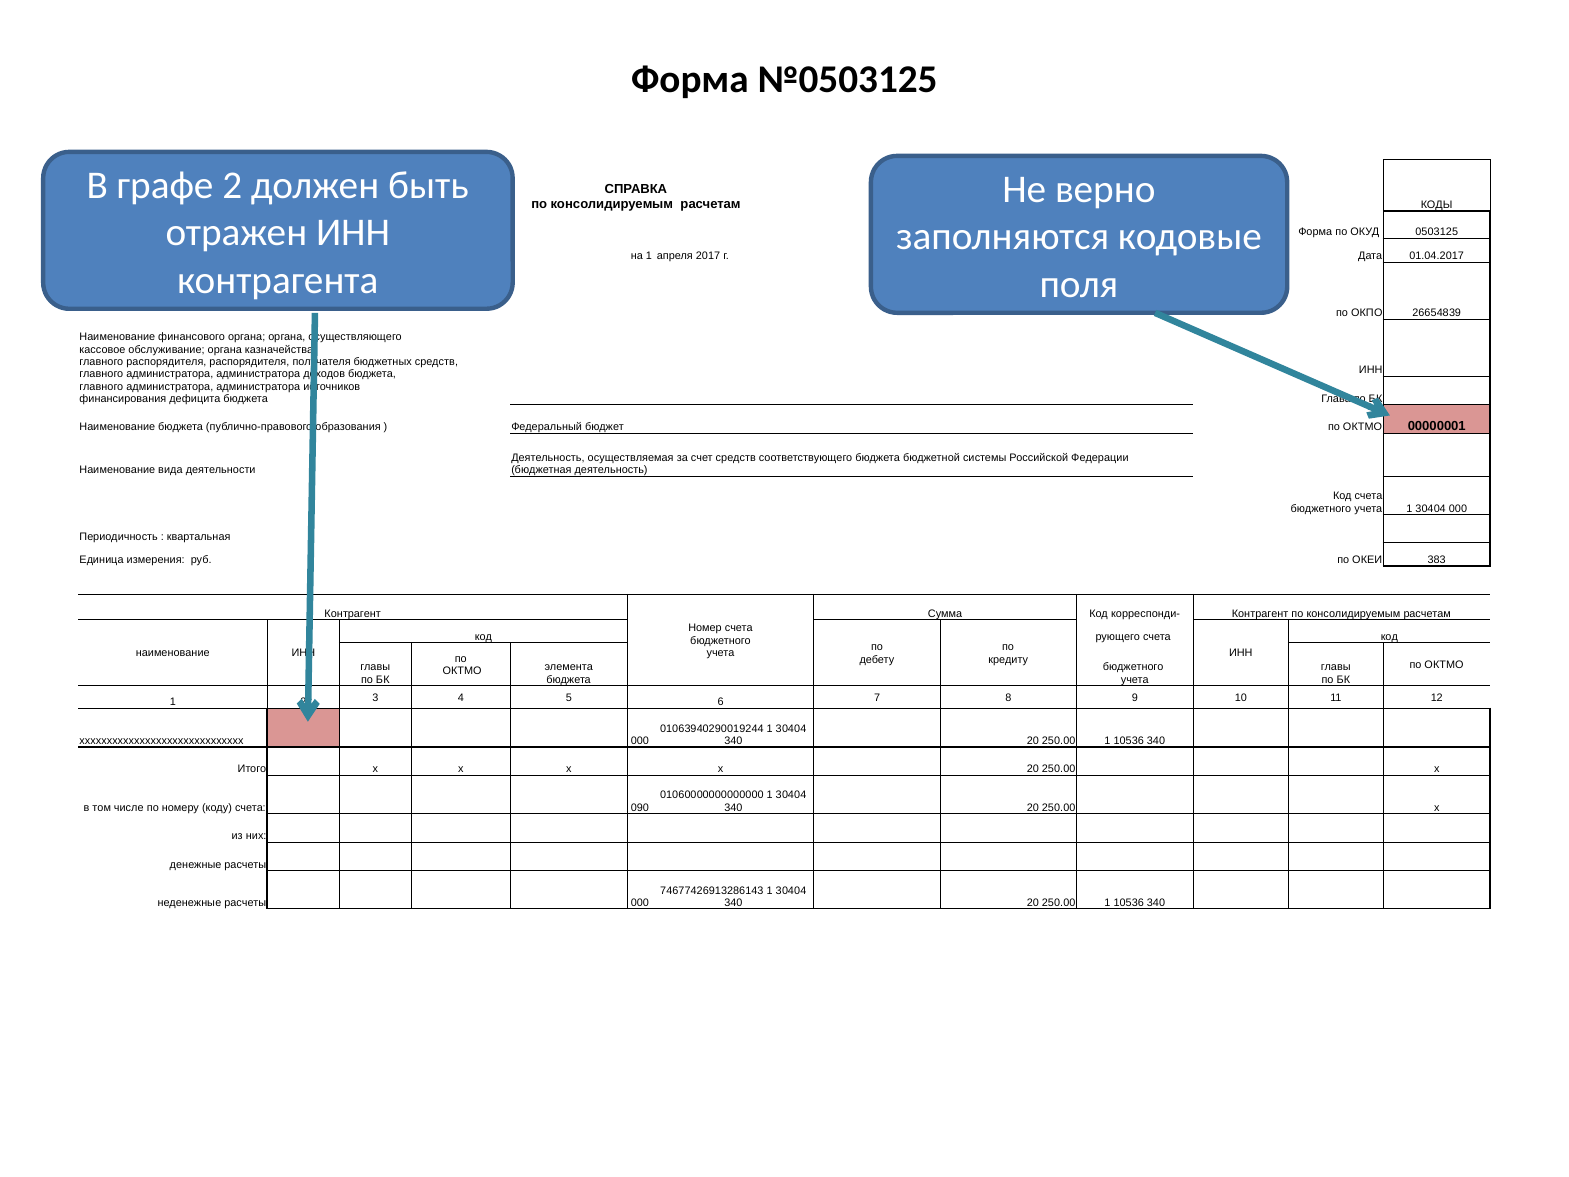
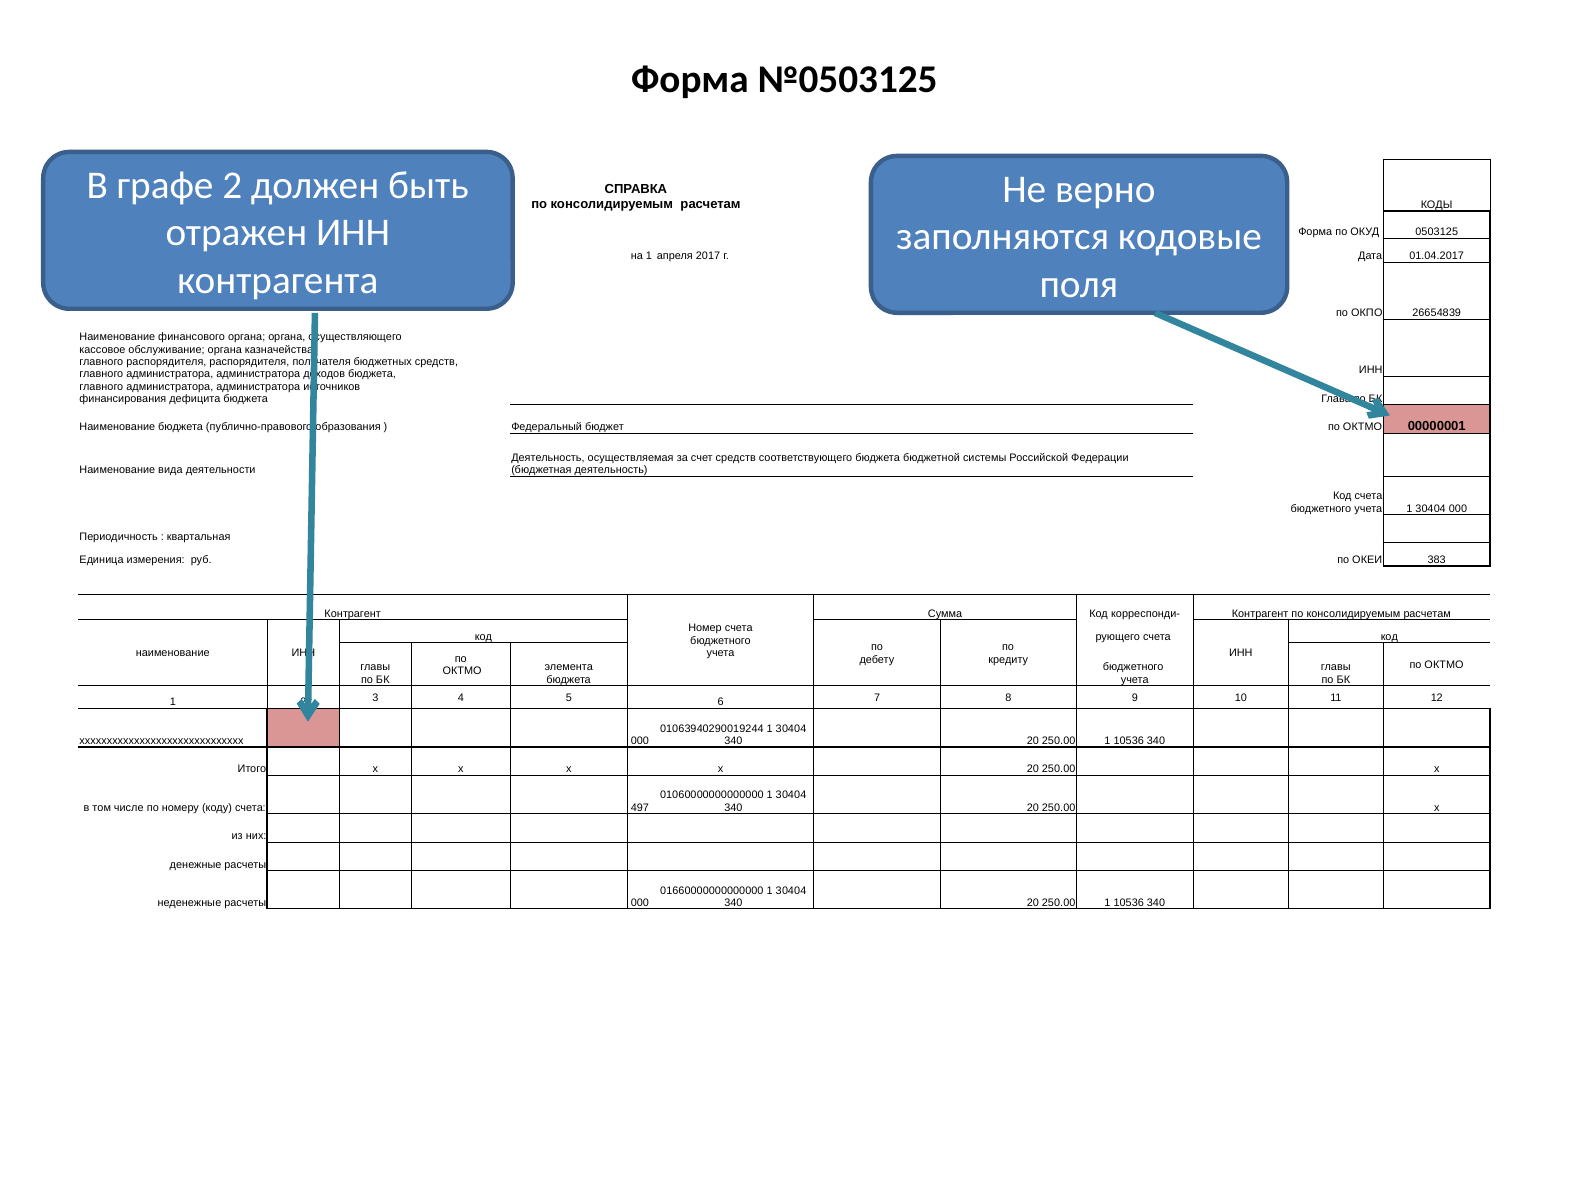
090: 090 -> 497 (640, 807)
74677426913286143: 74677426913286143 -> 01660000000000000 (712, 891)
